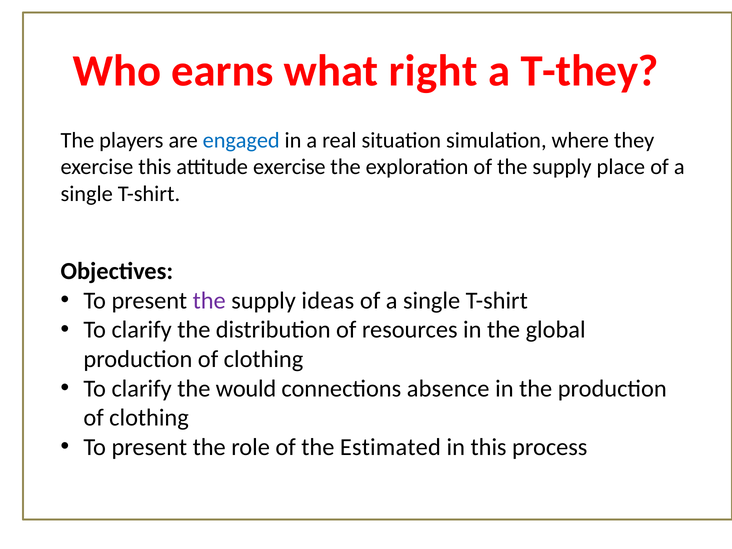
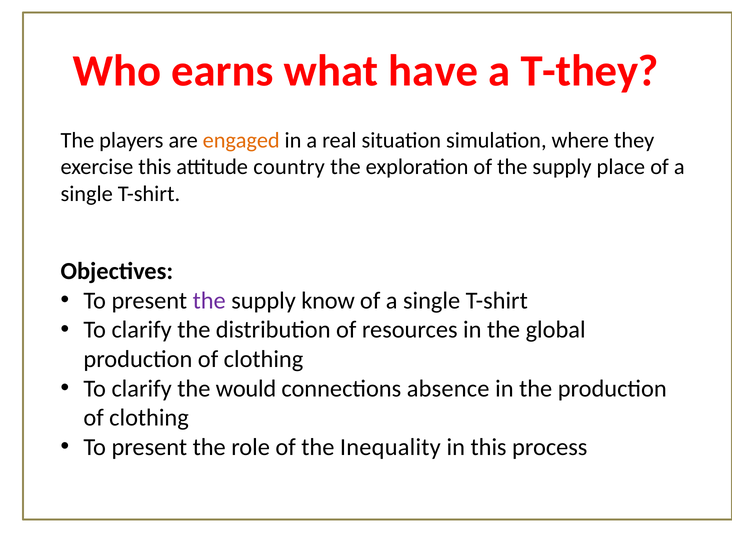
right: right -> have (433, 71)
engaged colour: blue -> orange (241, 140)
attitude exercise: exercise -> country (289, 167)
ideas: ideas -> know (328, 301)
Estimated: Estimated -> Inequality (390, 447)
